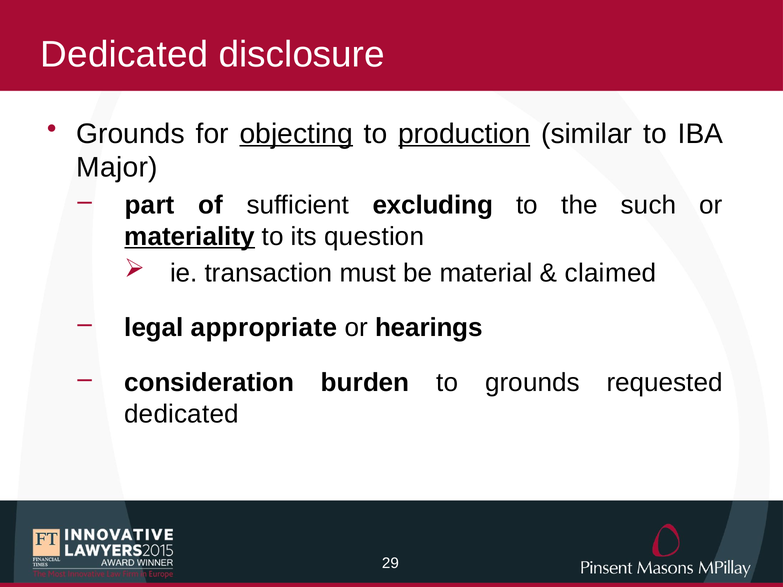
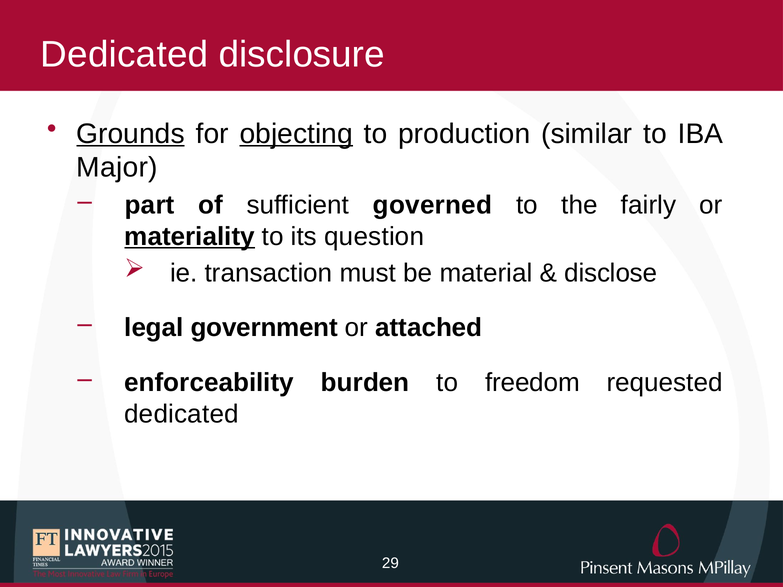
Grounds underline: none -> present (131, 134)
production underline: present -> none (464, 134)
excluding: excluding -> governed (433, 205)
such: such -> fairly (649, 205)
claimed: claimed -> disclose (611, 273)
appropriate: appropriate -> government (264, 328)
hearings: hearings -> attached (429, 328)
consideration: consideration -> enforceability (209, 383)
to grounds: grounds -> freedom (533, 383)
